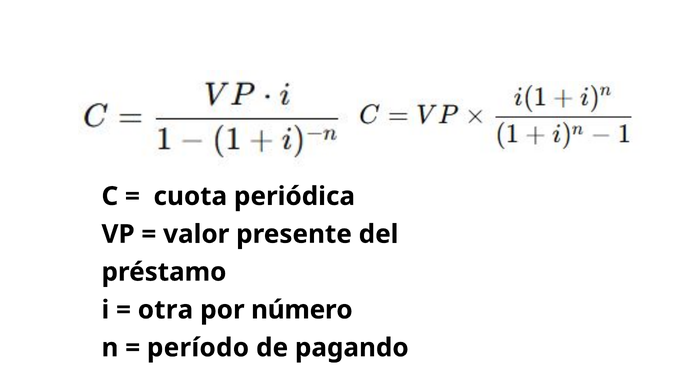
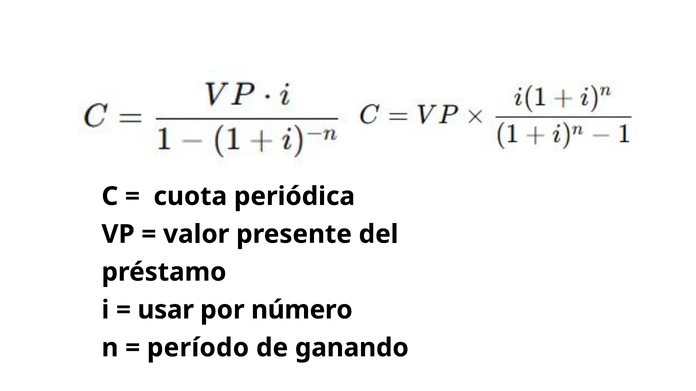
otra: otra -> usar (166, 310)
pagando: pagando -> ganando (352, 348)
